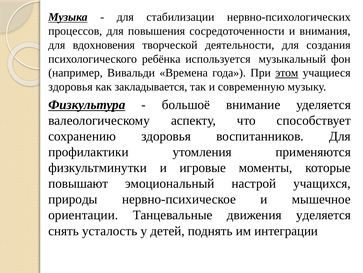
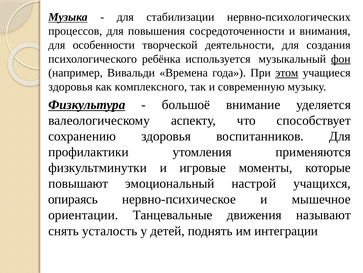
вдохновения: вдохновения -> особенности (104, 45)
фон underline: none -> present (341, 59)
закладывается: закладывается -> комплексного (151, 87)
природы: природы -> опираясь (73, 199)
движения уделяется: уделяется -> называют (323, 215)
